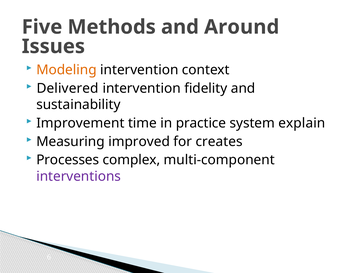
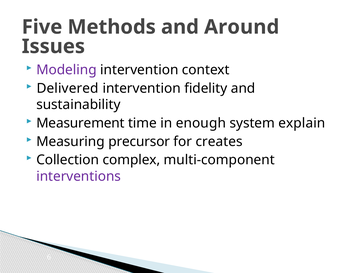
Modeling colour: orange -> purple (66, 70)
Improvement: Improvement -> Measurement (80, 123)
practice: practice -> enough (201, 123)
improved: improved -> precursor (139, 141)
Processes: Processes -> Collection (68, 160)
